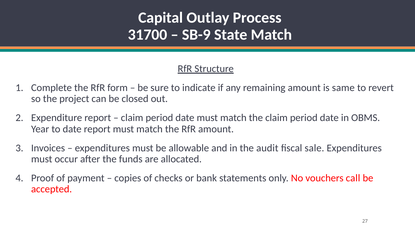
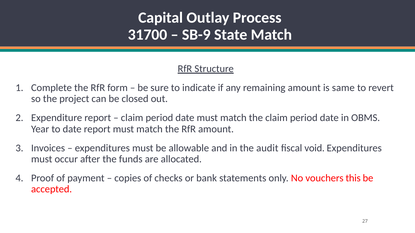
sale: sale -> void (315, 148)
call: call -> this (353, 178)
